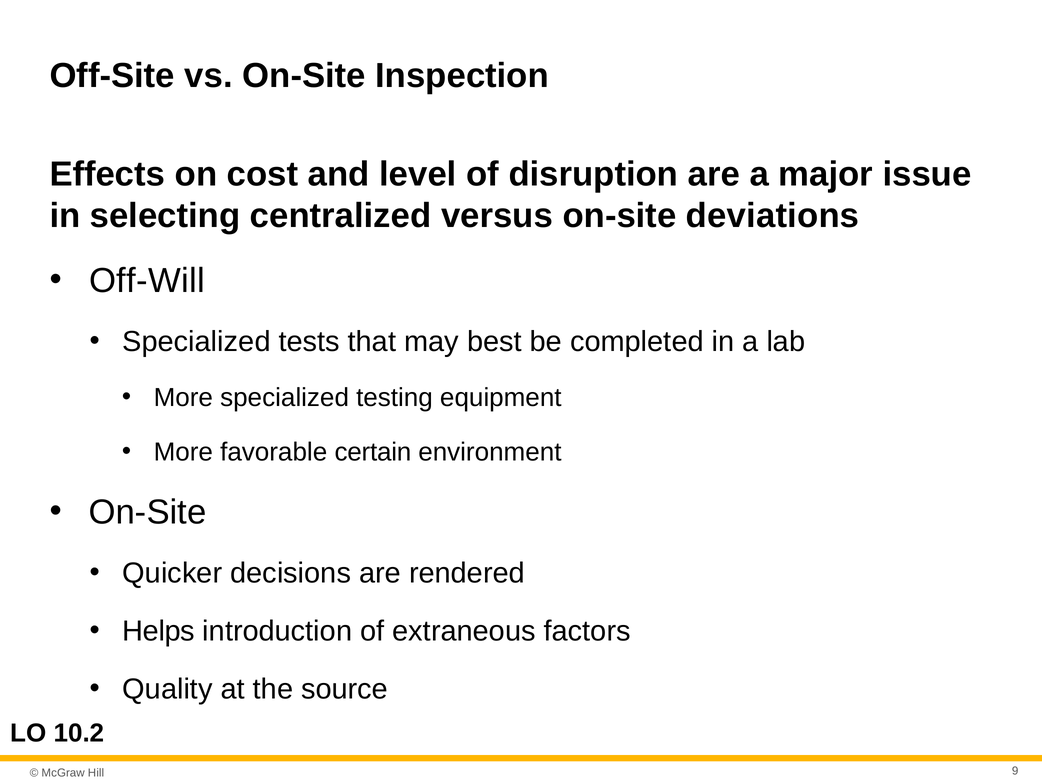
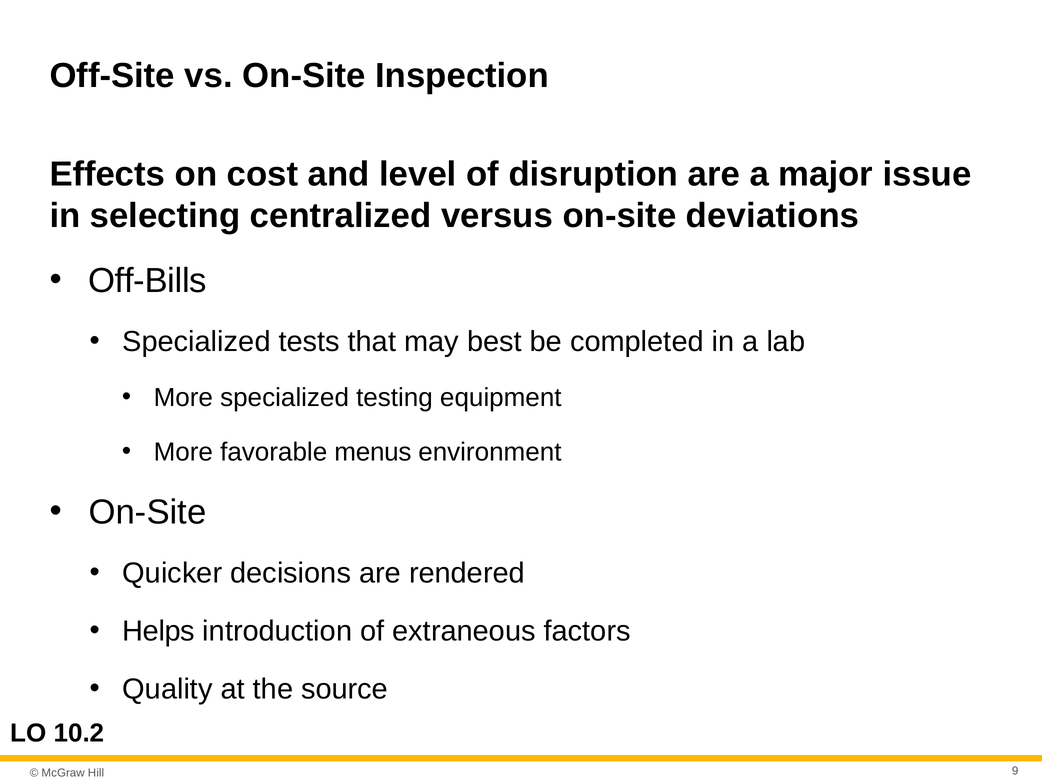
Off-Will: Off-Will -> Off-Bills (147, 280)
certain: certain -> menus (373, 452)
